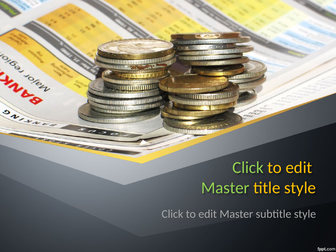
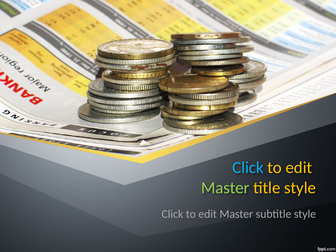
Click colour: light green -> light blue (248, 168)
